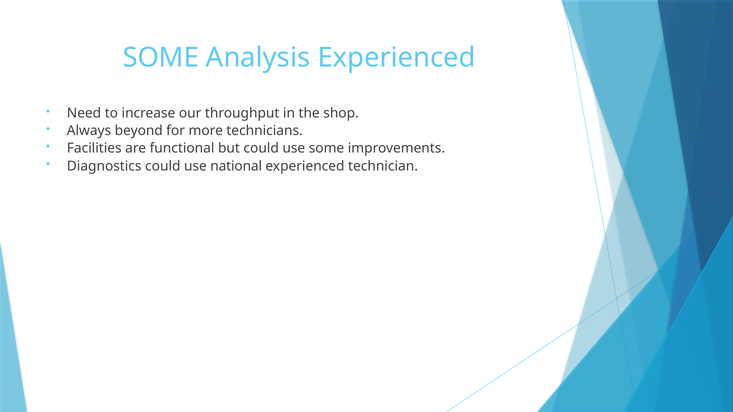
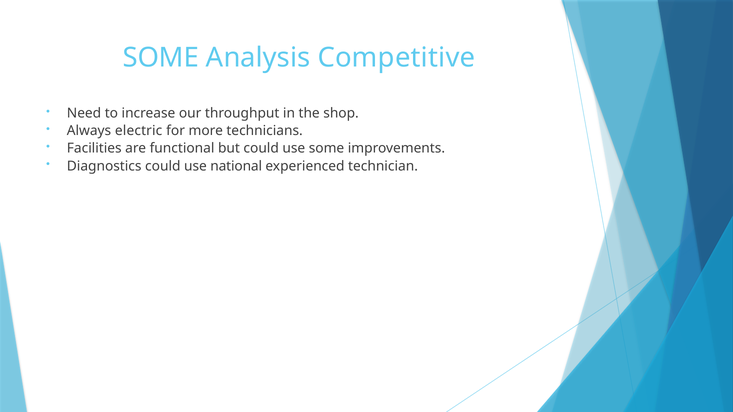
Analysis Experienced: Experienced -> Competitive (396, 58)
beyond: beyond -> electric (139, 131)
